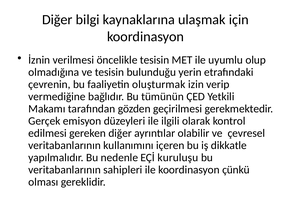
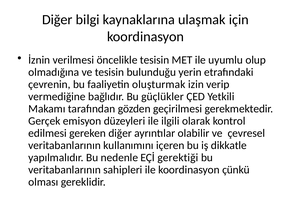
tümünün: tümünün -> güçlükler (163, 97)
kuruluşu: kuruluşu -> gerektiği (178, 158)
